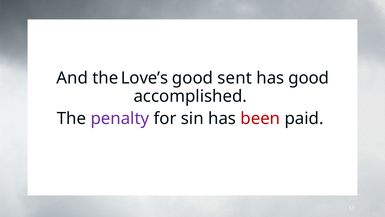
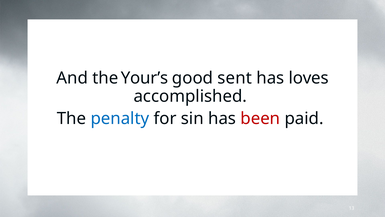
Love’s: Love’s -> Your’s (144, 78)
has good: good -> loves (309, 78)
penalty colour: purple -> blue (120, 118)
